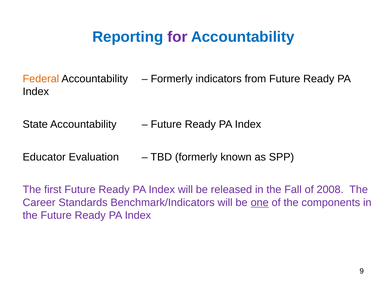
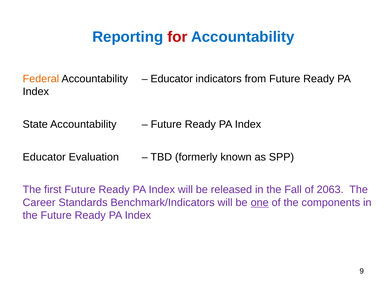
for colour: purple -> red (177, 37)
Formerly: Formerly -> Educator (172, 79)
2008: 2008 -> 2063 (330, 190)
